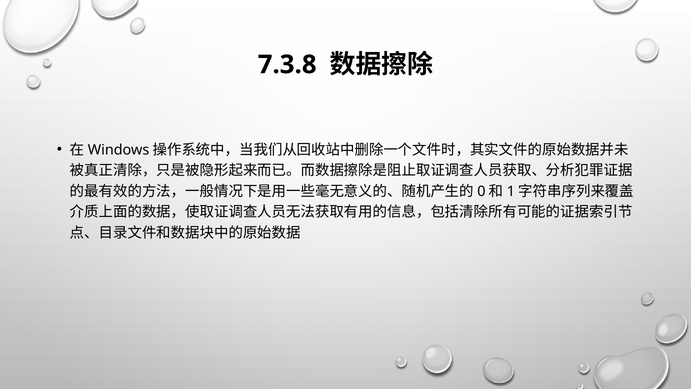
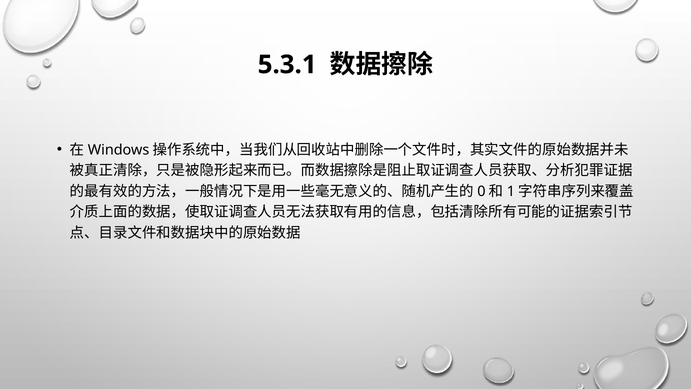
7.3.8: 7.3.8 -> 5.3.1 (287, 65)
